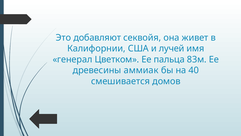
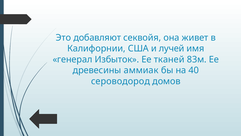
Цветком: Цветком -> Избыток (117, 59)
пальца: пальца -> тканей (169, 59)
смешивается: смешивается -> сероводород (120, 81)
